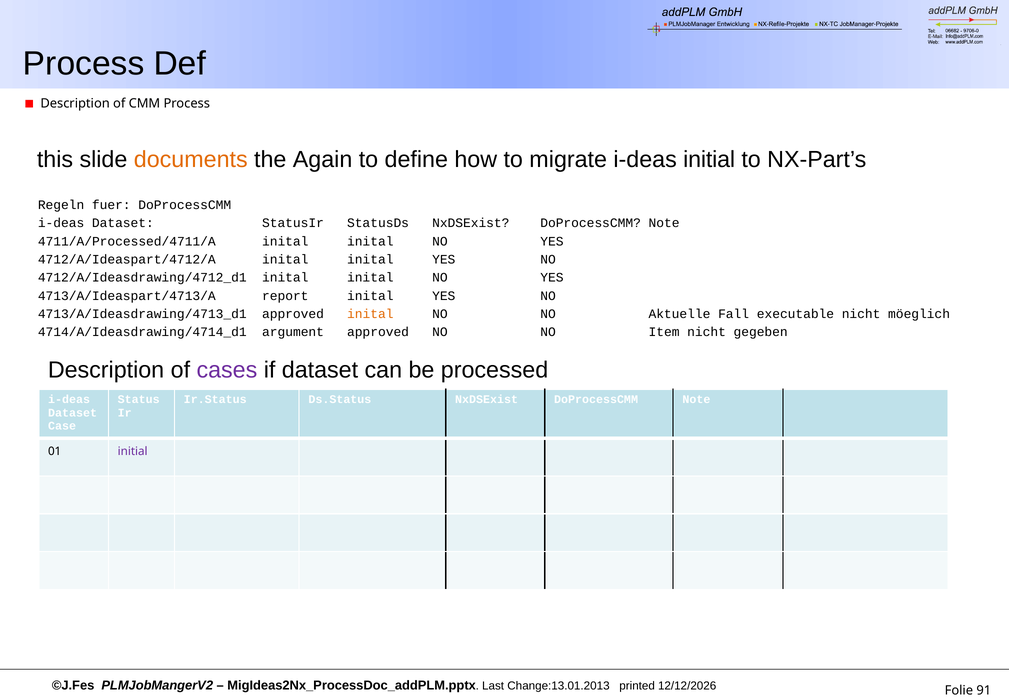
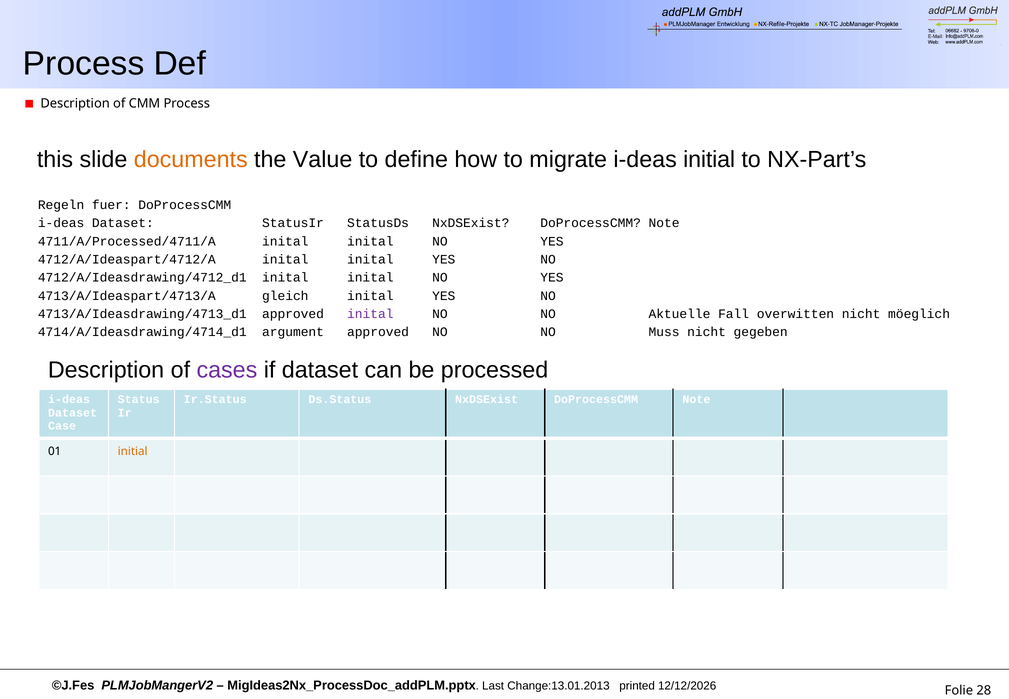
Again: Again -> Value (323, 159)
report: report -> gleich (285, 296)
inital colour: orange -> purple (370, 314)
executable: executable -> overwitten (795, 314)
Item: Item -> Muss (664, 332)
initial colour: purple -> orange (133, 451)
91: 91 -> 28 (984, 690)
